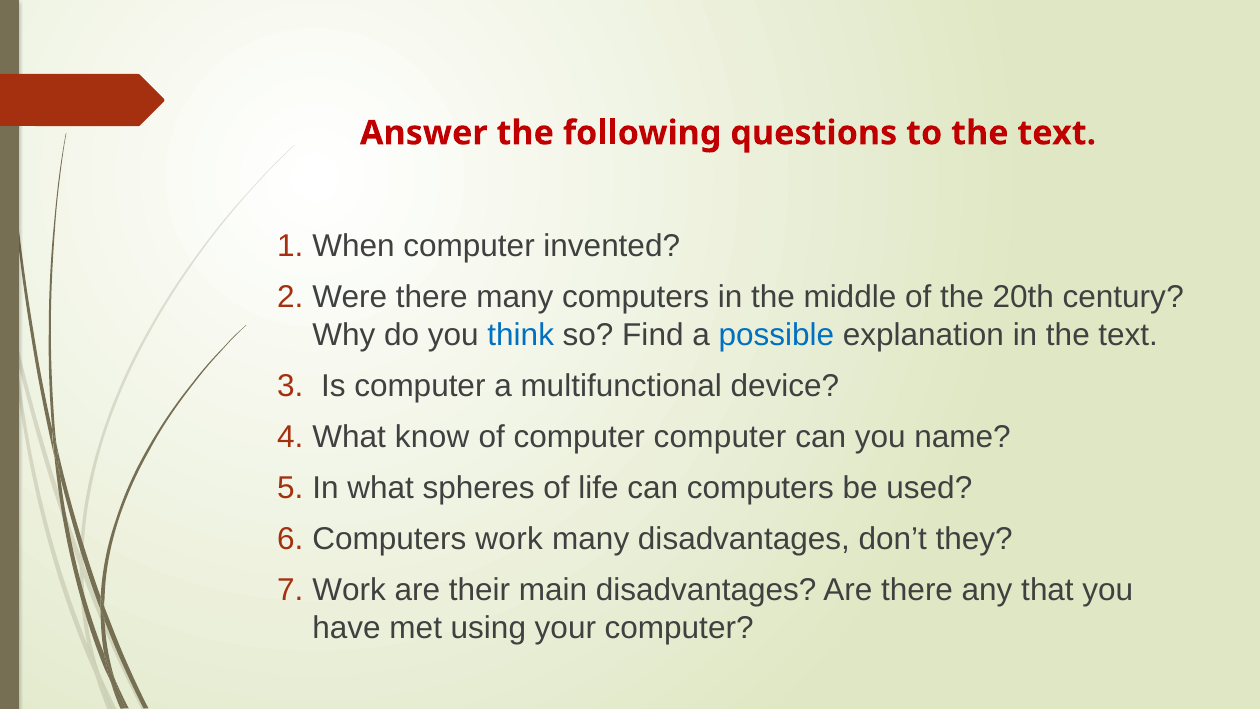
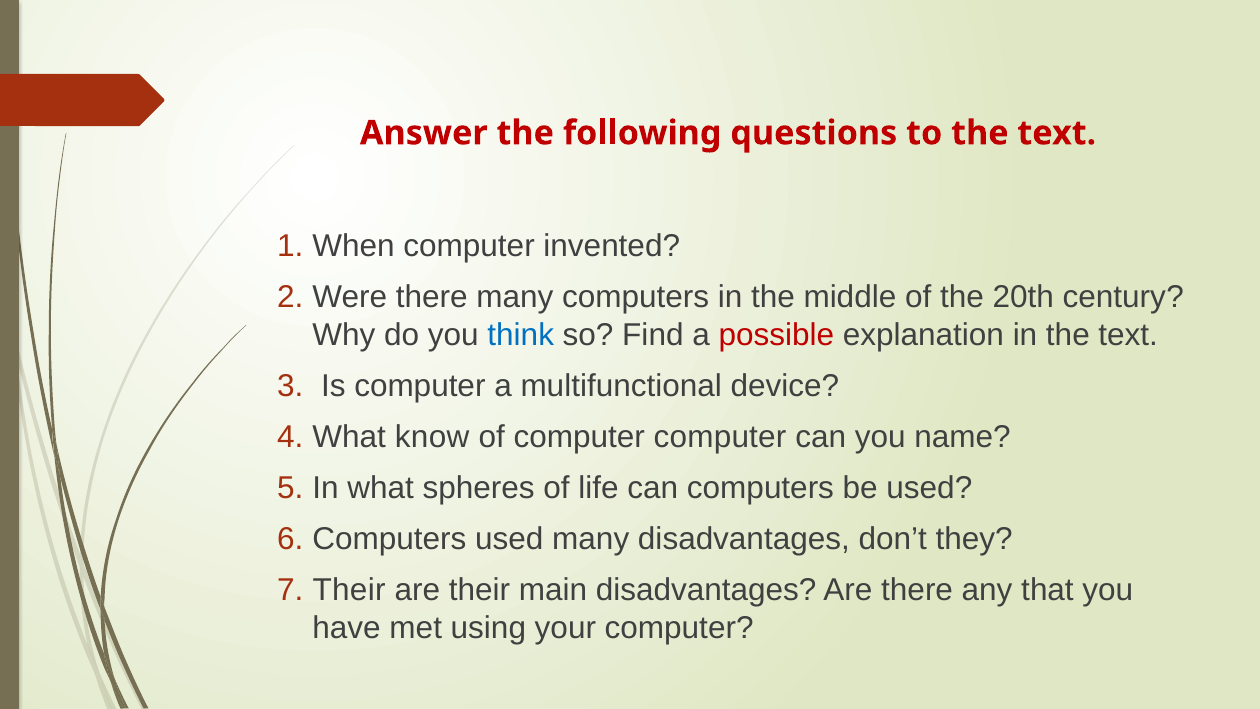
possible colour: blue -> red (776, 335)
Computers work: work -> used (509, 539)
Work: Work -> Their (349, 590)
